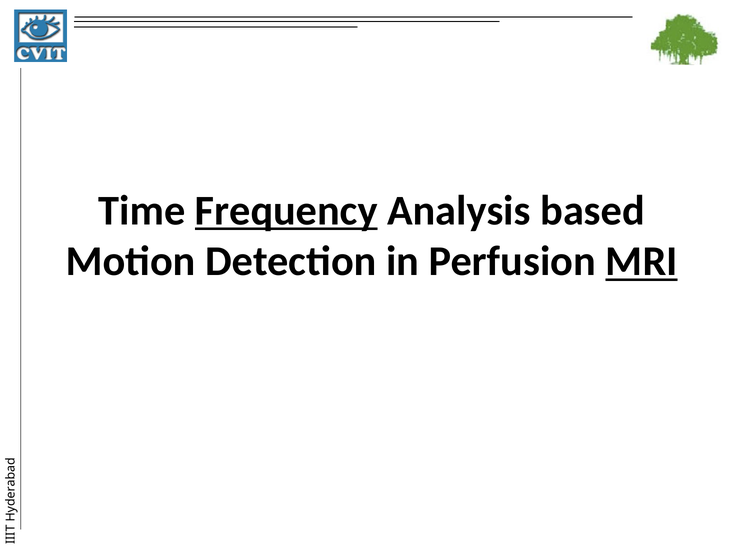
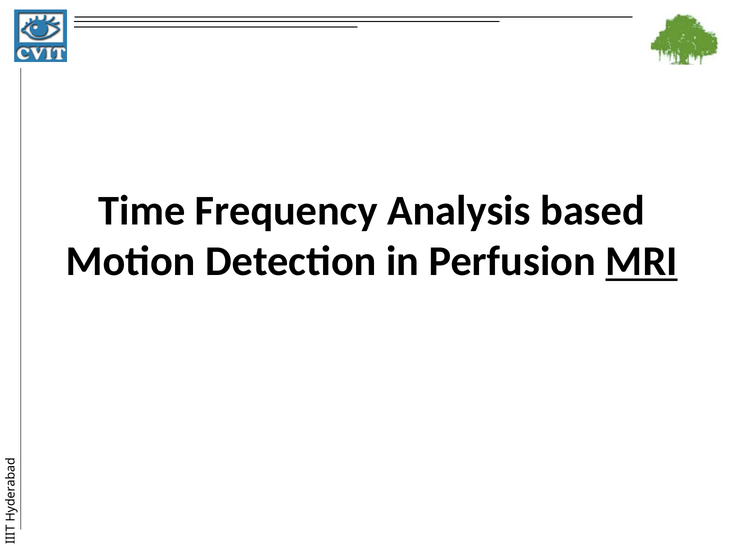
Frequency underline: present -> none (286, 211)
